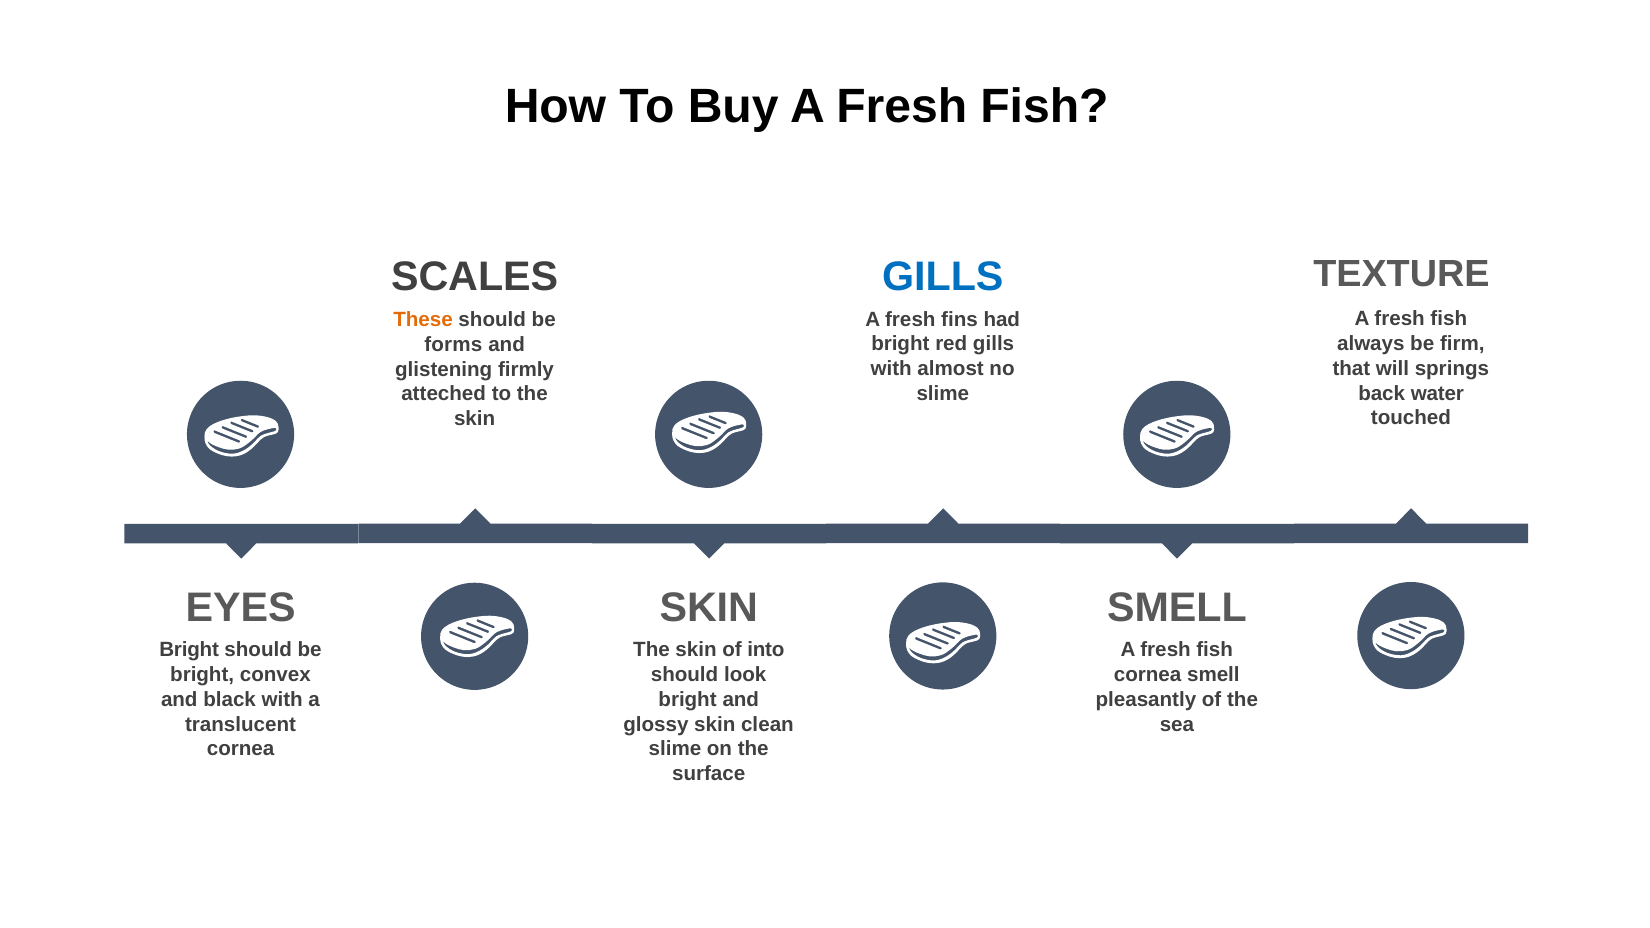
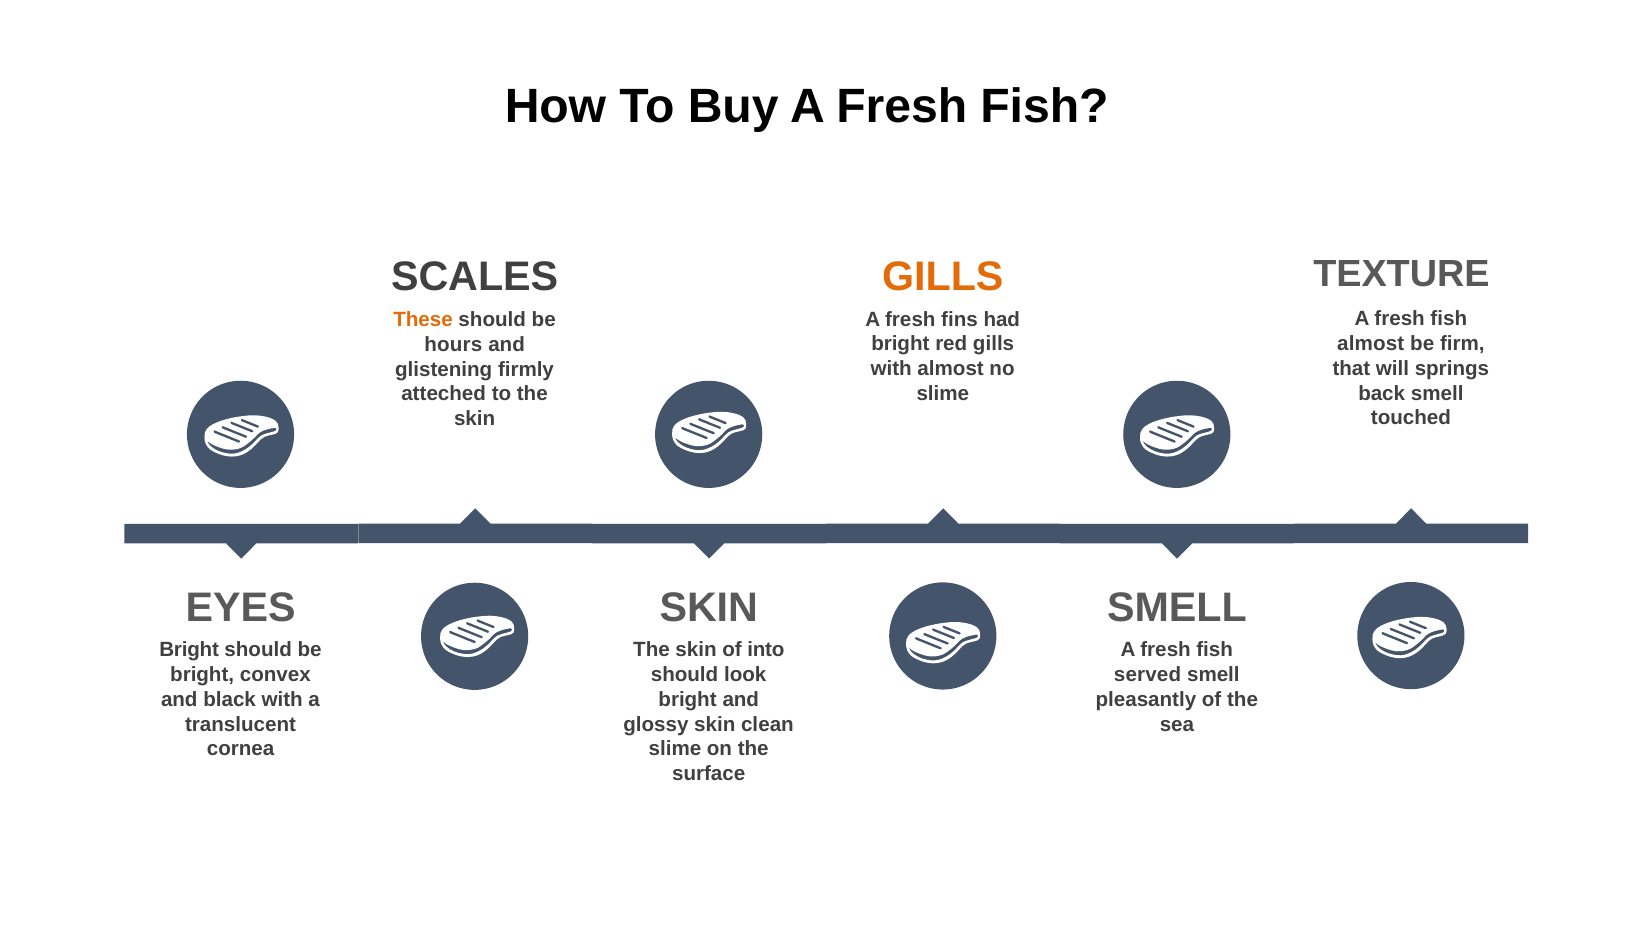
GILLS colour: blue -> orange (943, 277)
always: always -> almost (1371, 344)
forms: forms -> hours (453, 345)
back water: water -> smell (1437, 393)
cornea: cornea -> served (1148, 675)
